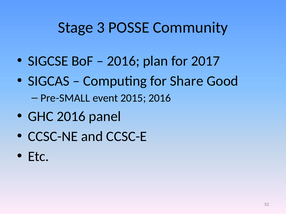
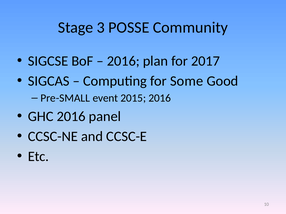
Share: Share -> Some (187, 81)
